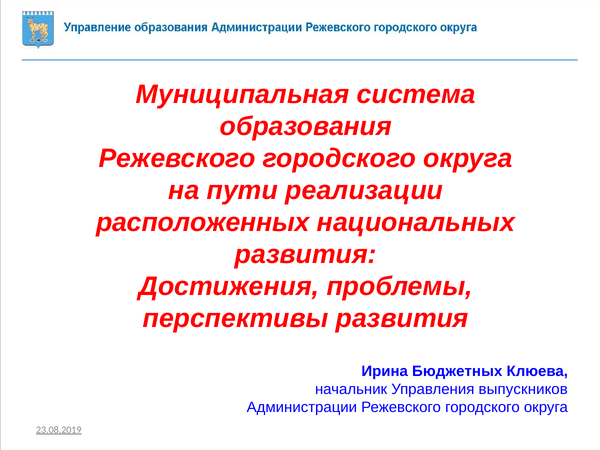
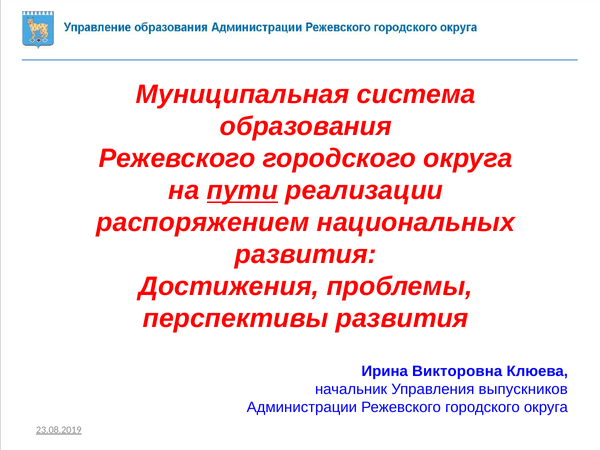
пути underline: none -> present (242, 191)
расположенных: расположенных -> распоряжением (203, 223)
Бюджетных: Бюджетных -> Викторовна (457, 371)
